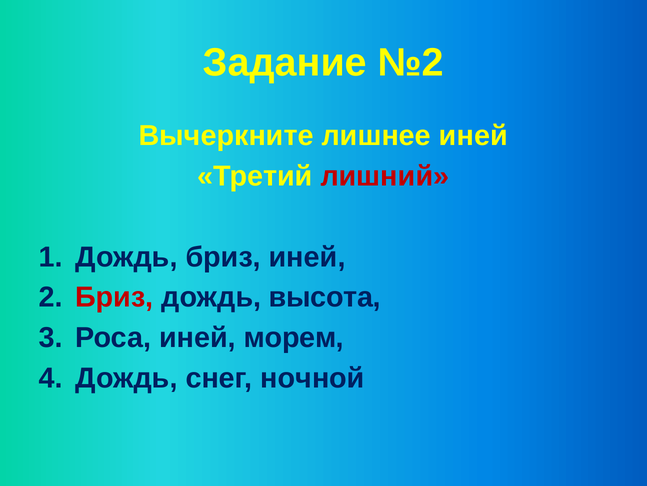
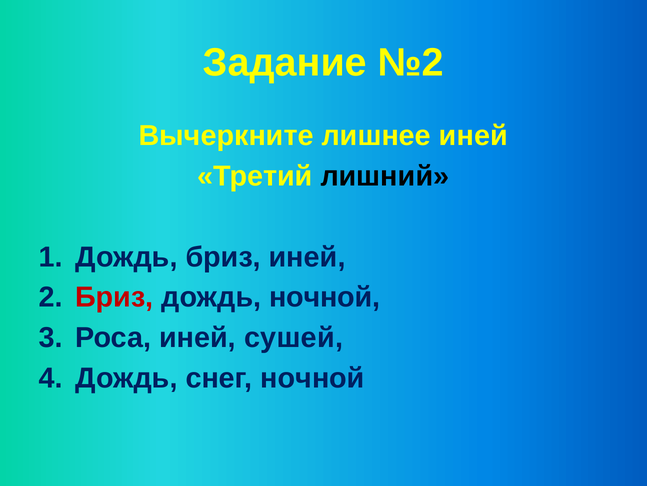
лишний colour: red -> black (385, 176)
дождь высота: высота -> ночной (325, 297)
морем: морем -> сушей (294, 337)
